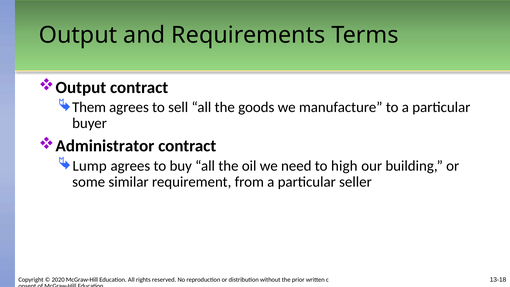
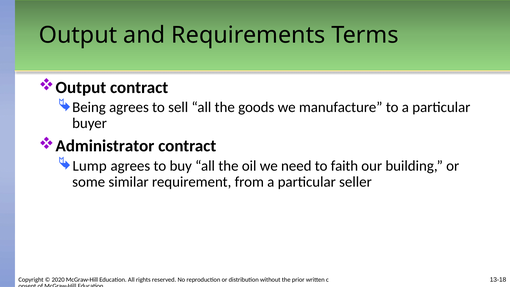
Them: Them -> Being (89, 107)
high: high -> faith (344, 166)
